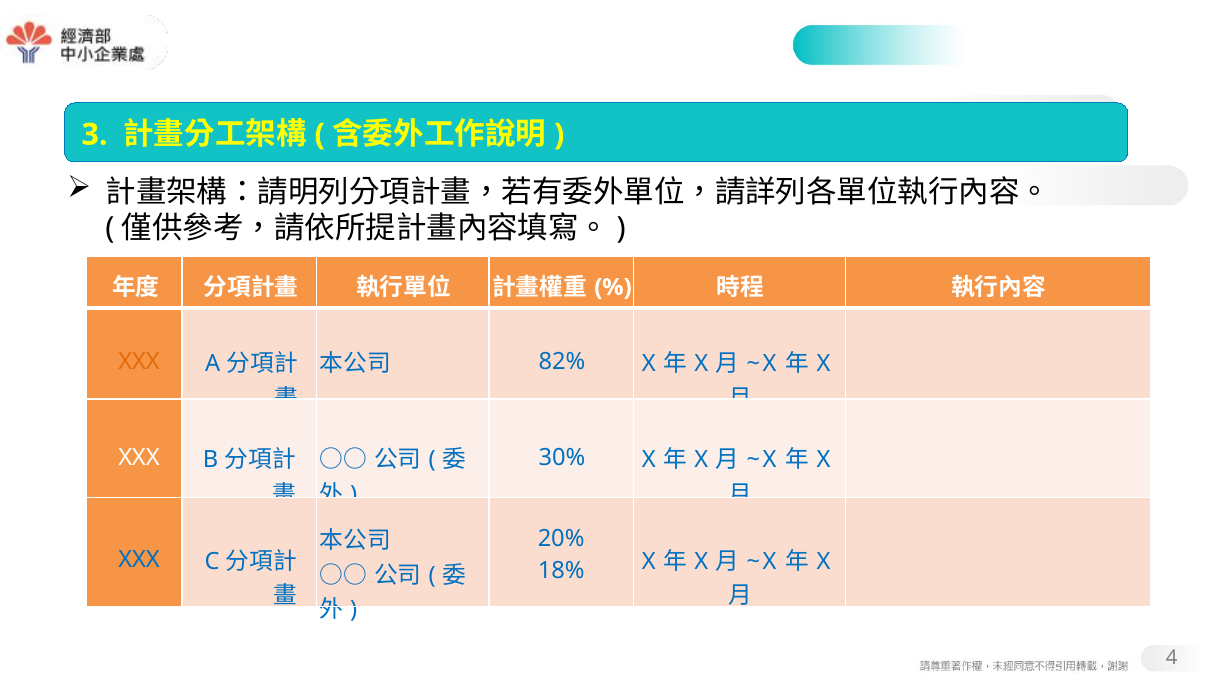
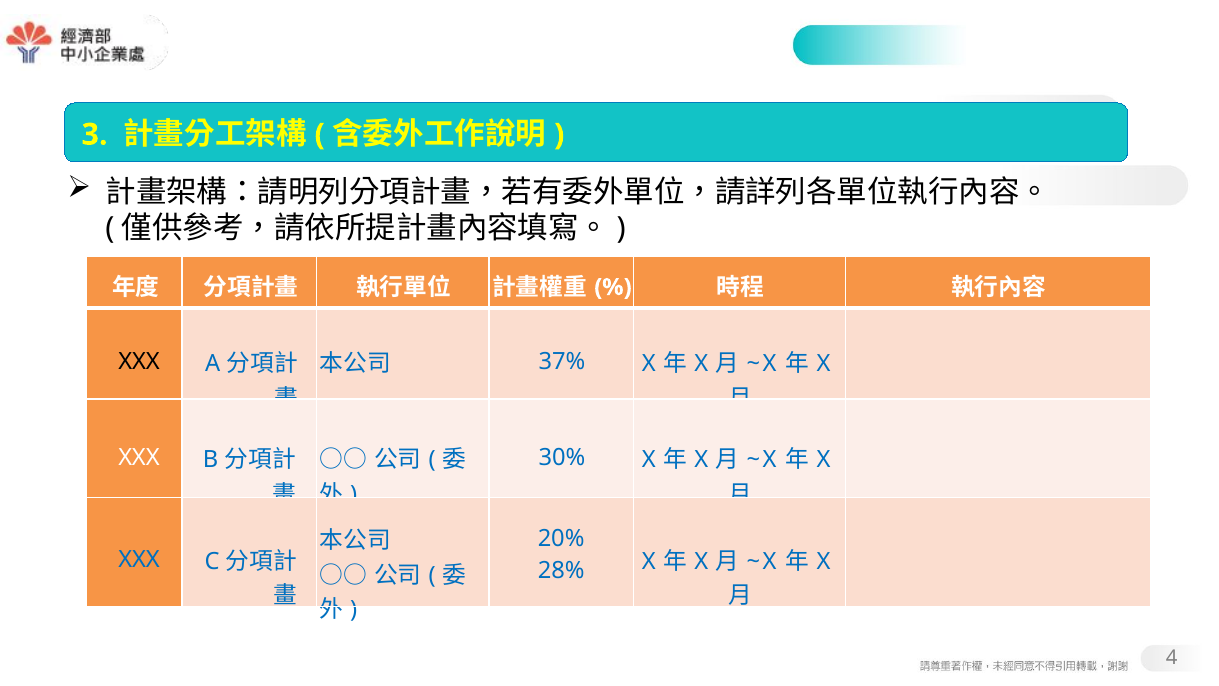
82%: 82% -> 37% (562, 362)
XXX colour: orange -> black (139, 362)
18%: 18% -> 28% (561, 570)
